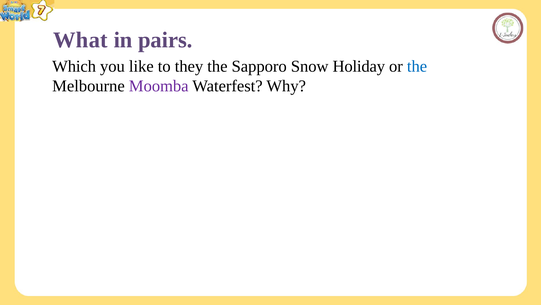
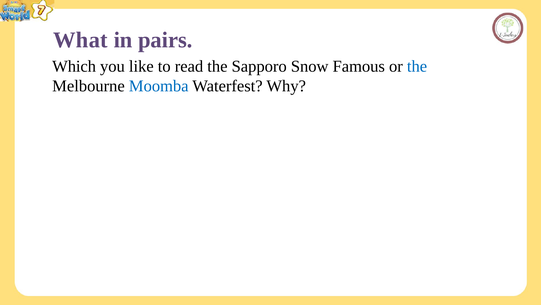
they: they -> read (189, 66)
Holiday: Holiday -> Famous (359, 66)
Moomba colour: purple -> blue (159, 86)
